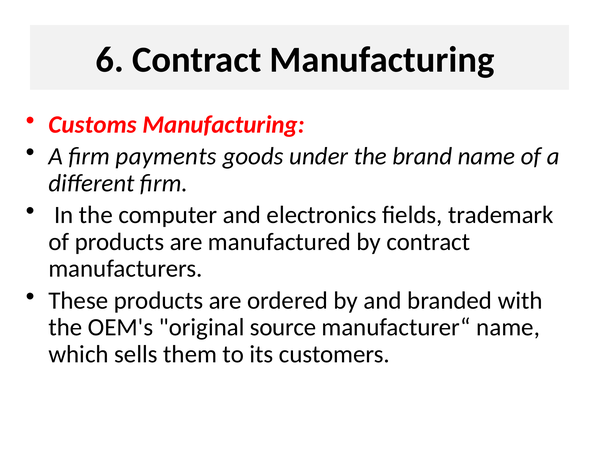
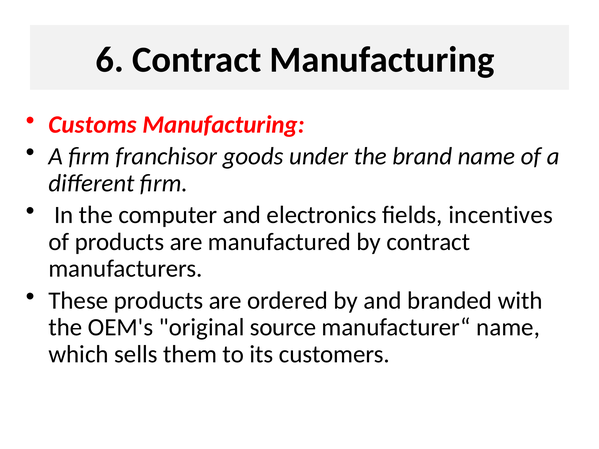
payments: payments -> franchisor (166, 156)
trademark: trademark -> incentives (501, 215)
